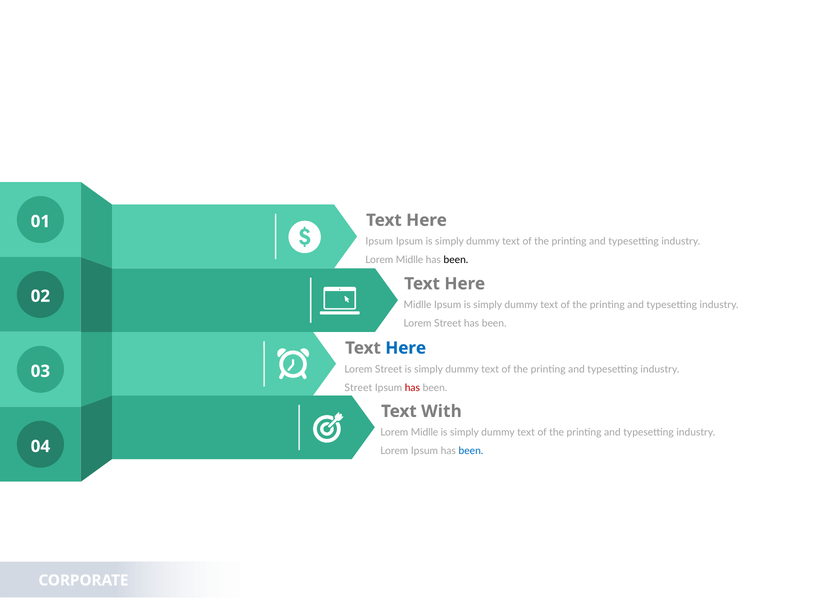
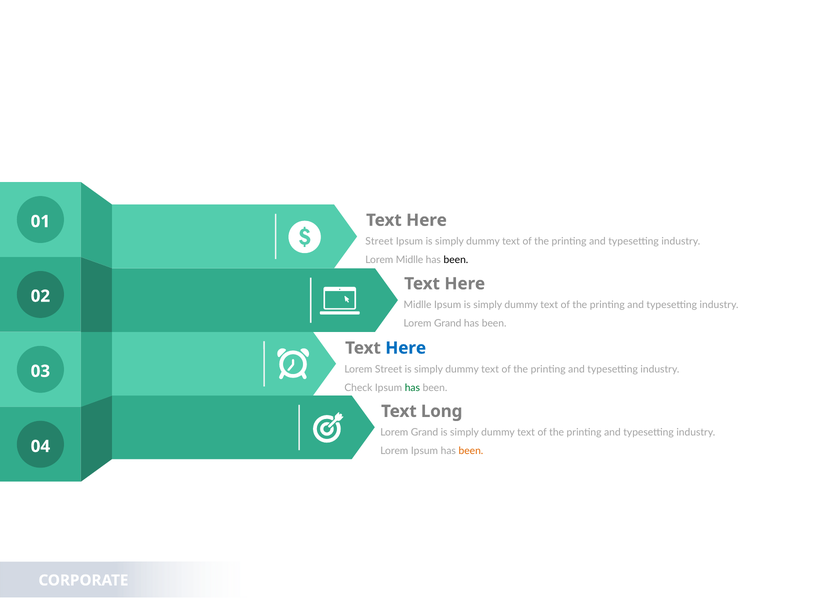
Ipsum: Ipsum -> Street (379, 242)
Street: Street -> Grand (448, 324)
Street: Street -> Check (358, 388)
has colour: red -> green (412, 388)
With: With -> Long (442, 411)
Midlle: Midlle -> Grand (425, 433)
been colour: blue -> orange (471, 451)
